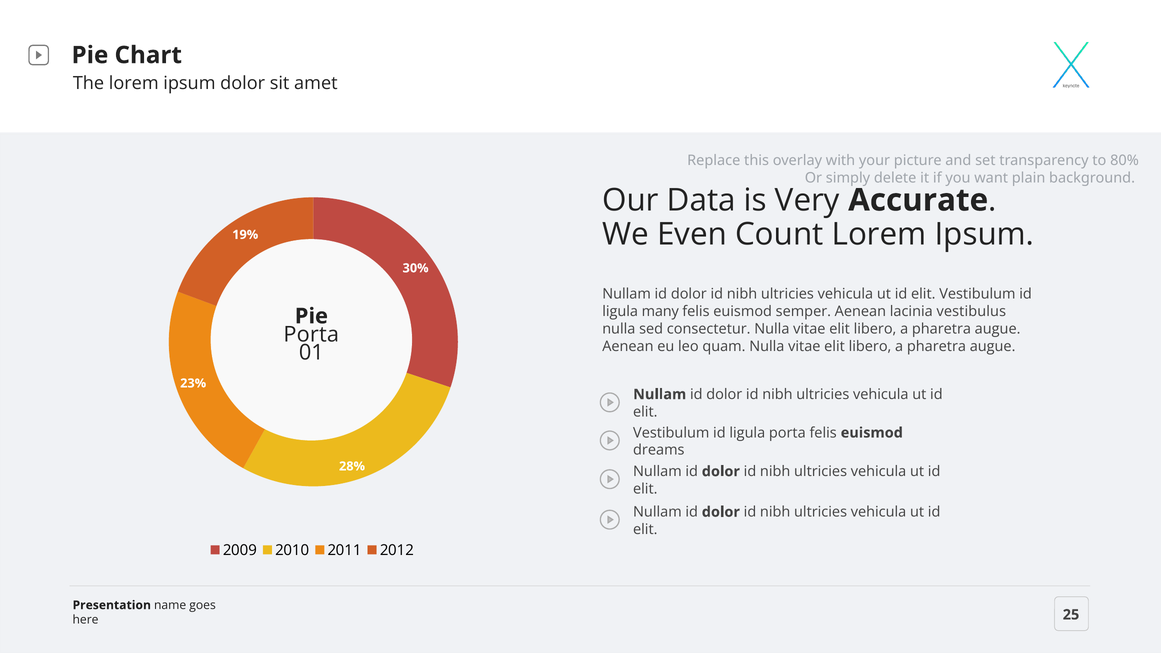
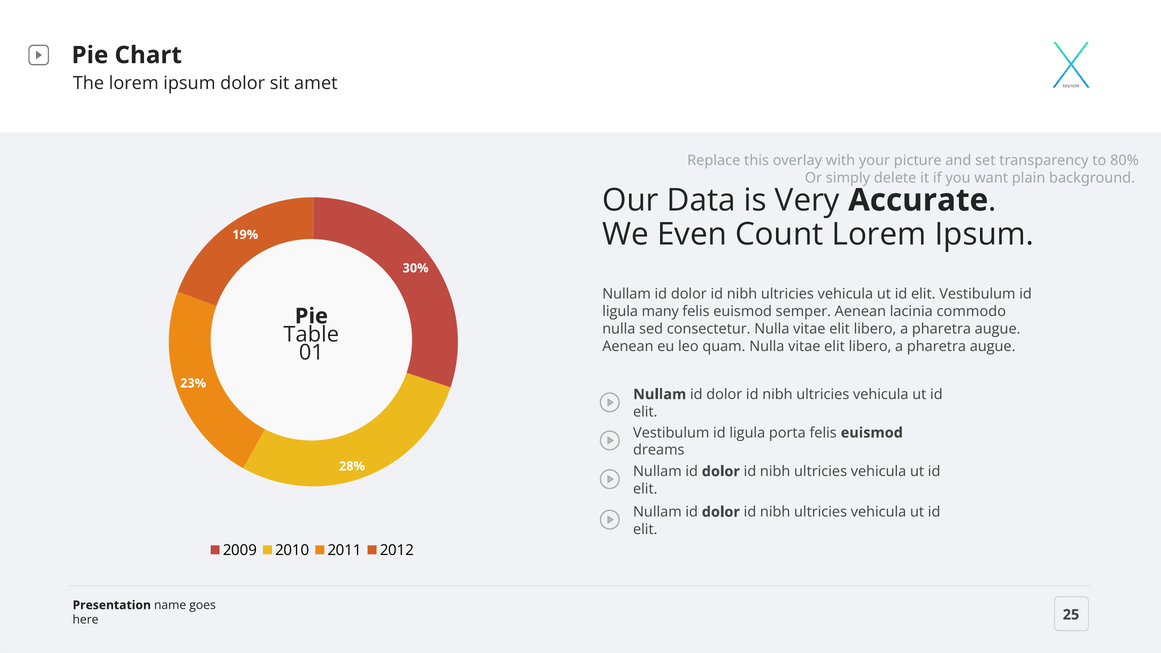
vestibulus: vestibulus -> commodo (971, 312)
Porta: Porta -> Table (311, 334)
